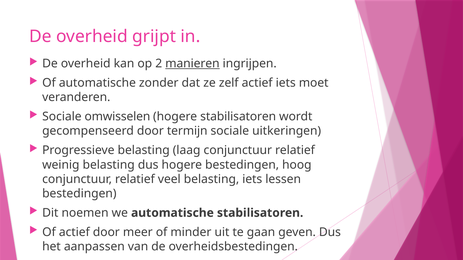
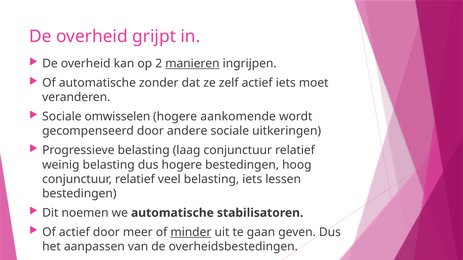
hogere stabilisatoren: stabilisatoren -> aankomende (238, 117)
termijn: termijn -> andere (187, 131)
minder underline: none -> present (191, 233)
